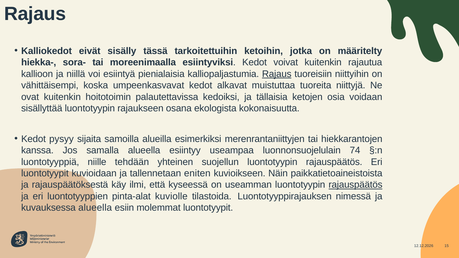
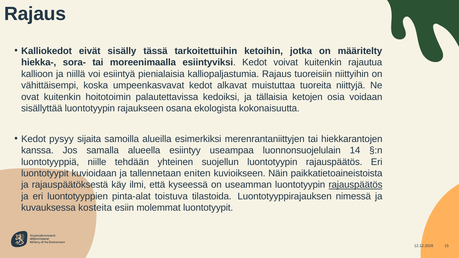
Rajaus underline: present -> none (277, 74)
74: 74 -> 14 (355, 151)
kuviolle: kuviolle -> toistuva (171, 196)
kuvauksessa alueella: alueella -> kosteita (95, 208)
